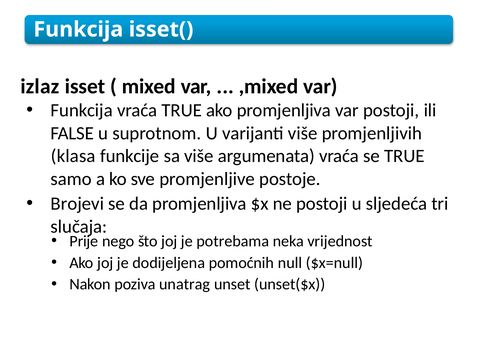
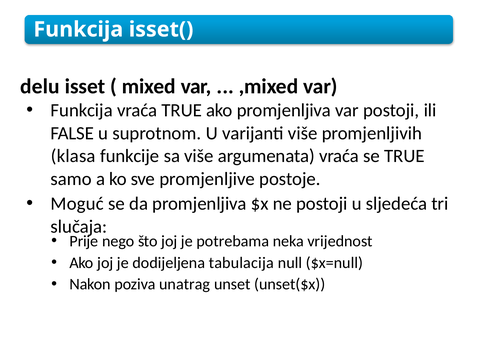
izlaz: izlaz -> delu (40, 86)
Brojevi: Brojevi -> Moguć (77, 204)
pomoćnih: pomoćnih -> tabulacija (241, 263)
